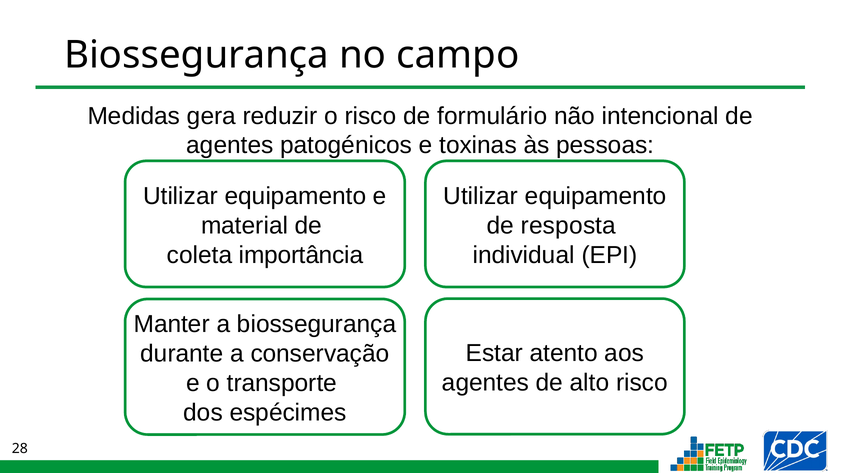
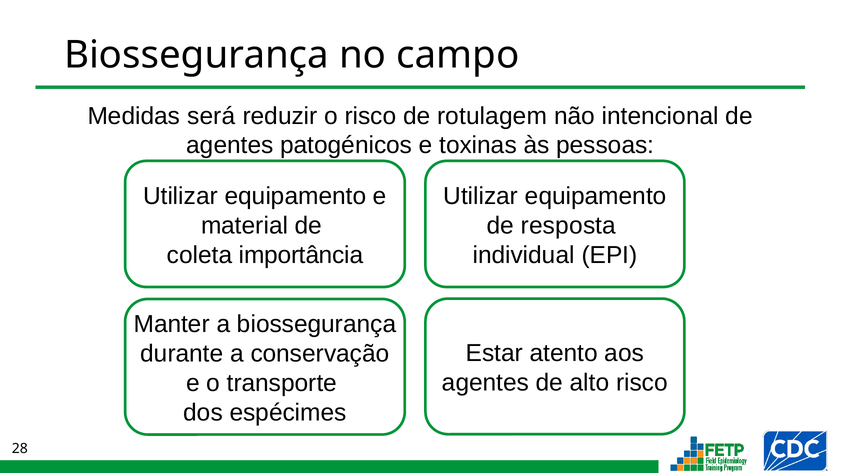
gera: gera -> será (211, 116)
formulário: formulário -> rotulagem (492, 116)
